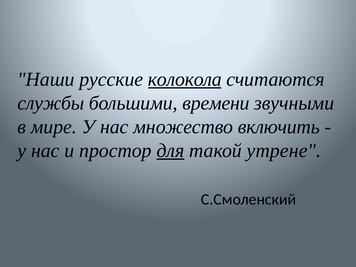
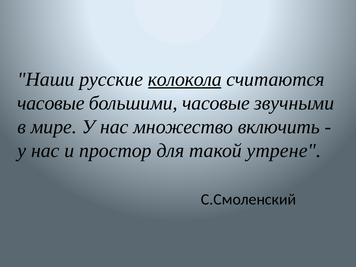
службы: службы -> часовые (51, 103)
большими времени: времени -> часовые (216, 103)
для underline: present -> none (170, 151)
